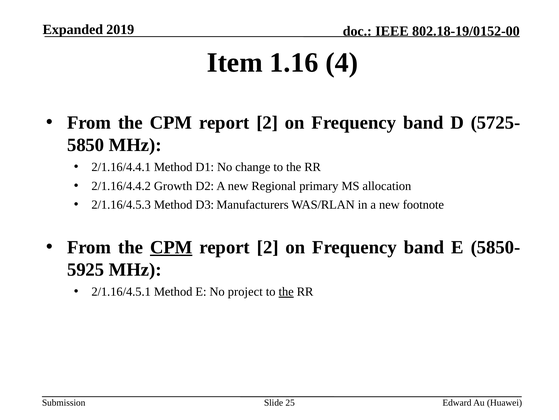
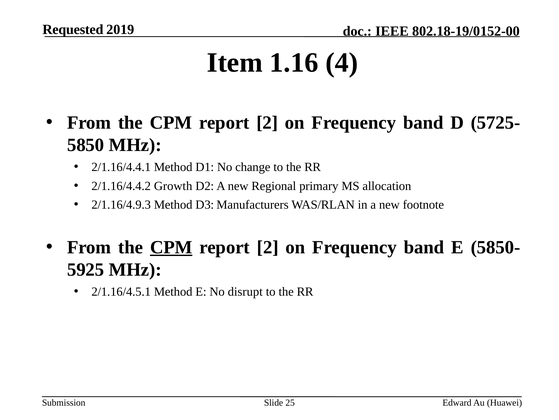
Expanded: Expanded -> Requested (73, 30)
2/1.16/4.5.3: 2/1.16/4.5.3 -> 2/1.16/4.9.3 (121, 204)
project: project -> disrupt (245, 291)
the underline: present -> none (286, 291)
